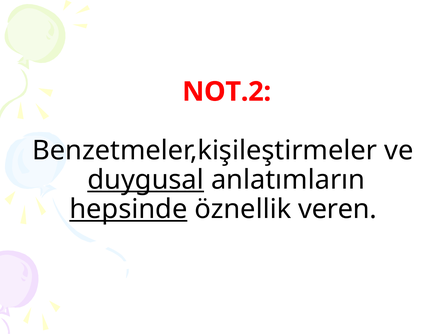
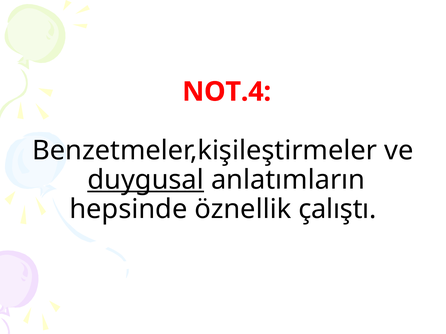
NOT.2: NOT.2 -> NOT.4 (227, 92)
hepsinde underline: present -> none (128, 210)
veren: veren -> çalıştı (337, 210)
